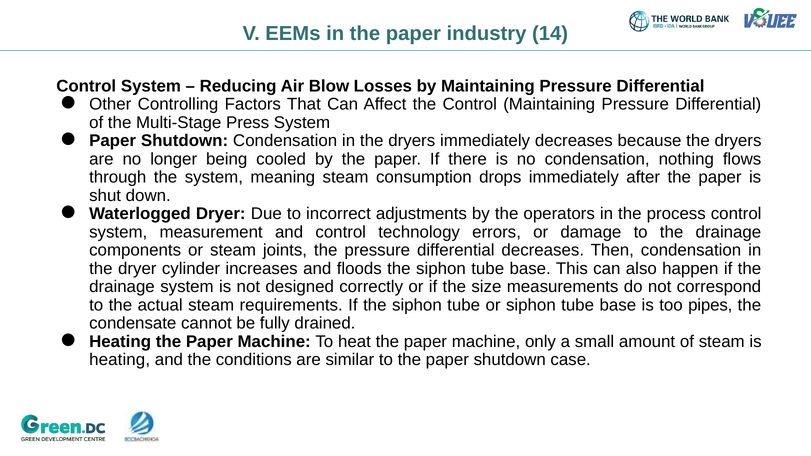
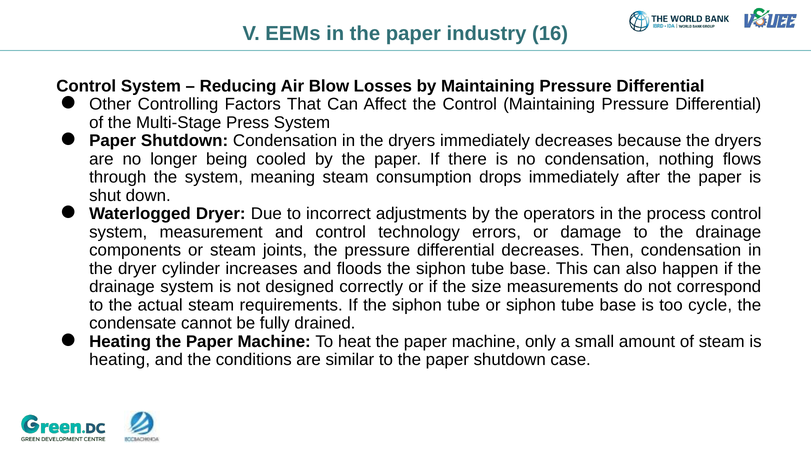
14: 14 -> 16 (550, 34)
pipes: pipes -> cycle (710, 305)
